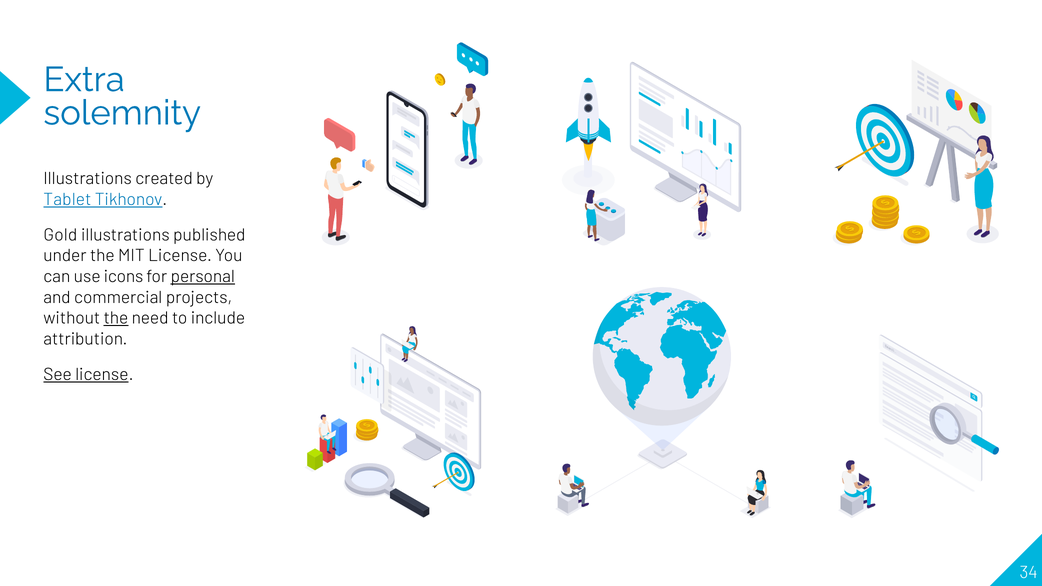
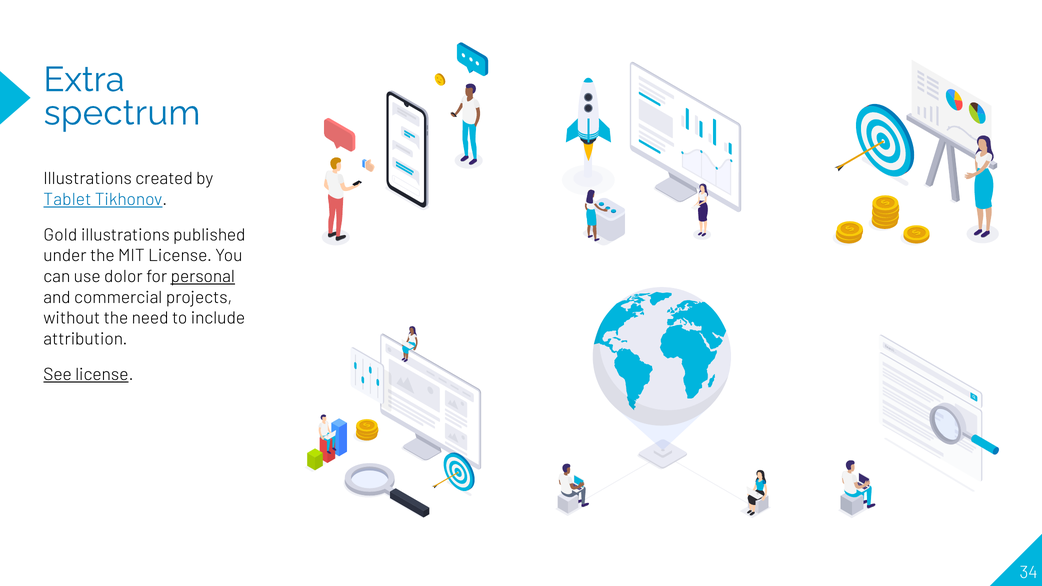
solemnity: solemnity -> spectrum (122, 113)
icons: icons -> dolor (123, 277)
the underline: present -> none (116, 318)
